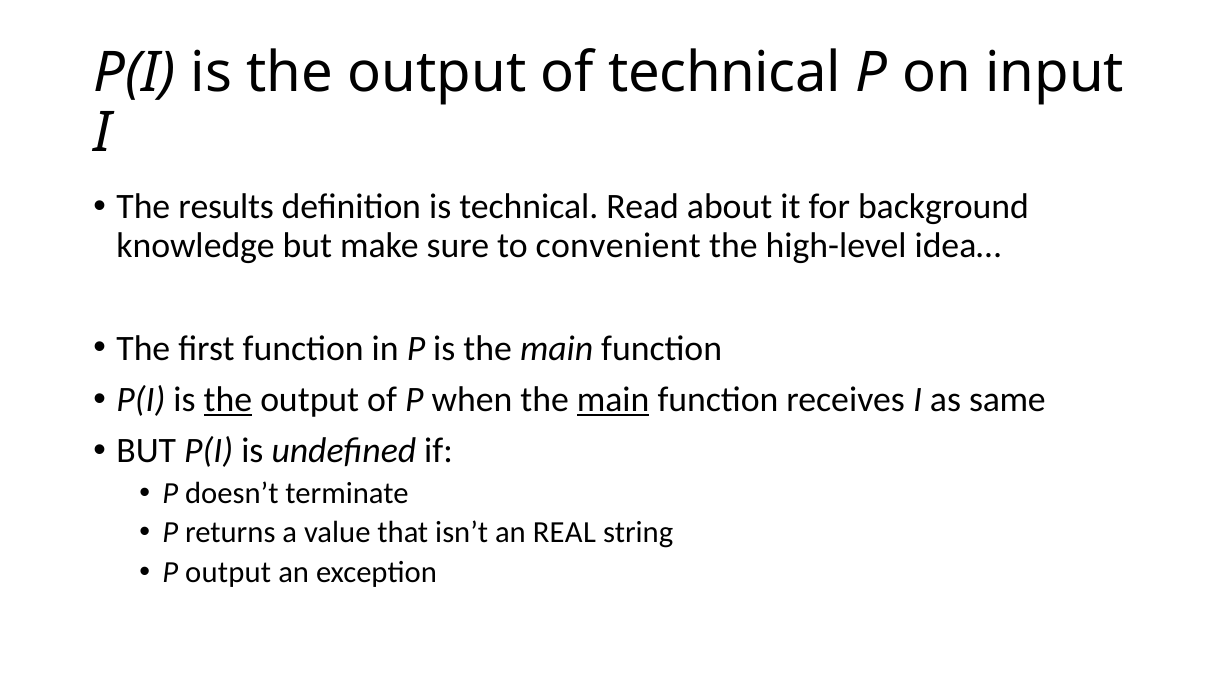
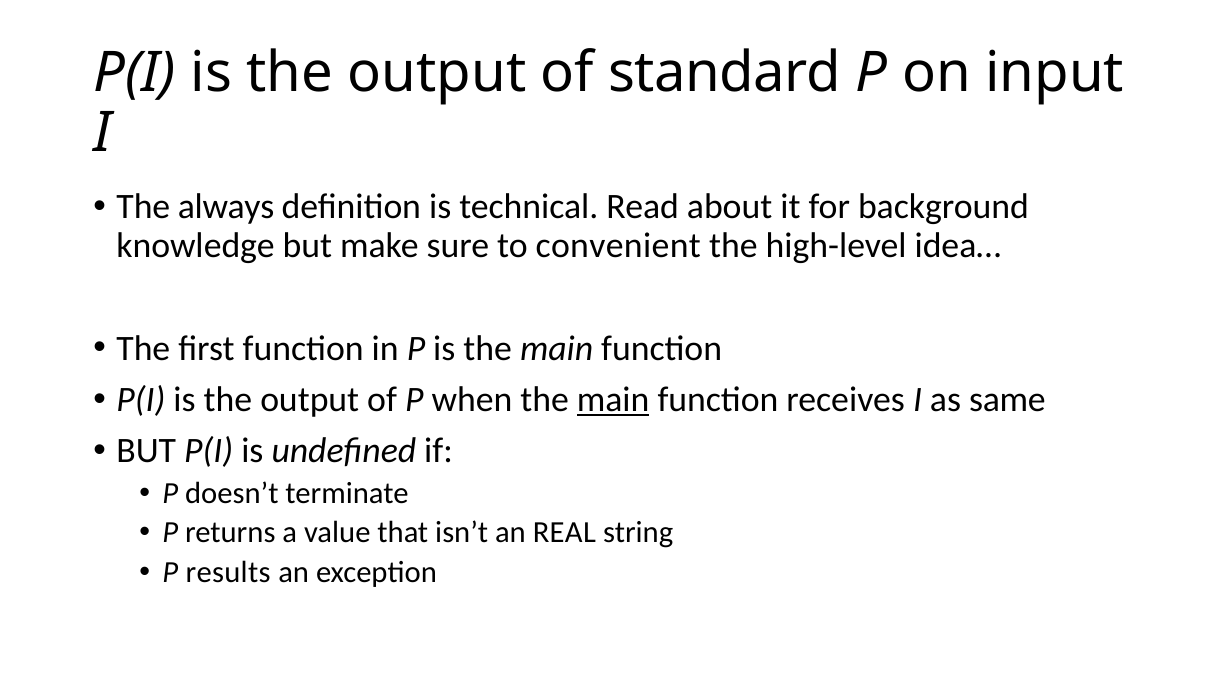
of technical: technical -> standard (725, 73)
results: results -> always (226, 207)
the underline: present -> none (228, 400)
P output: output -> results (228, 573)
